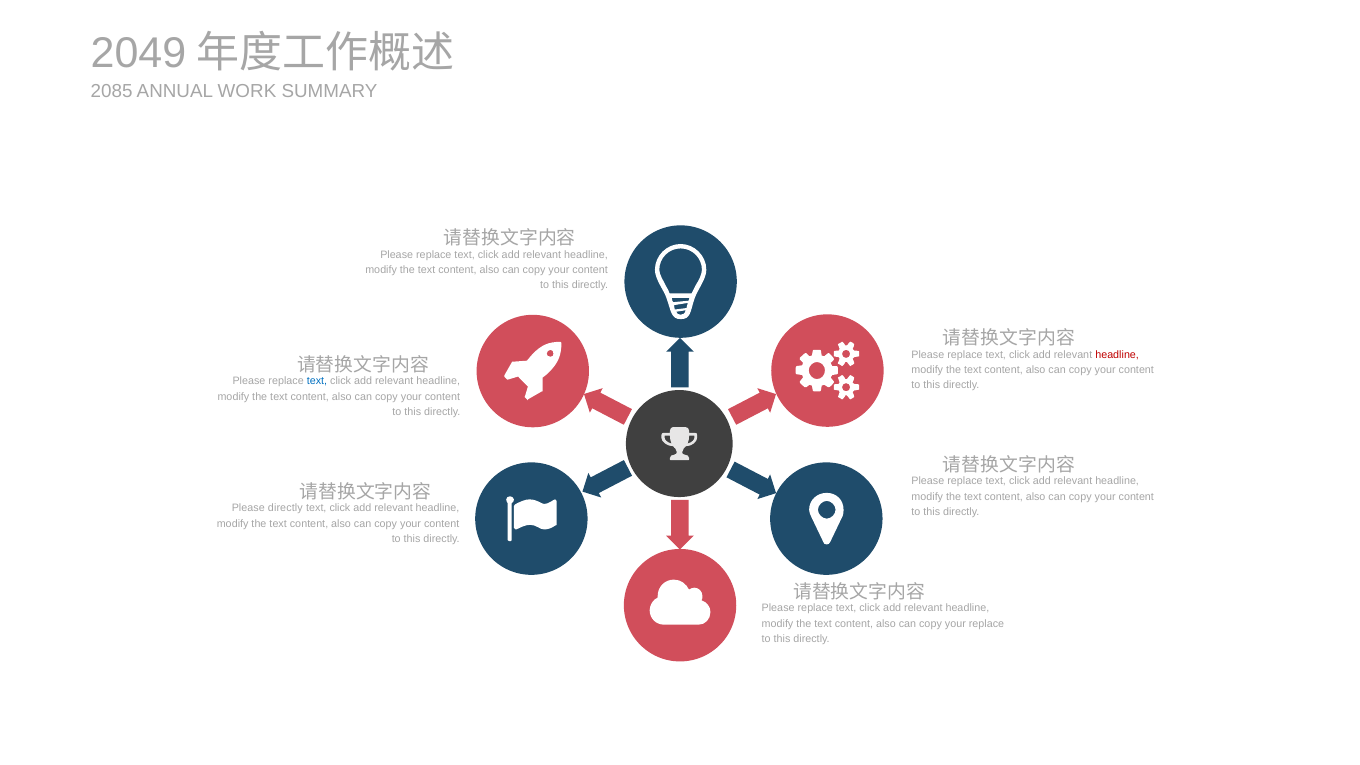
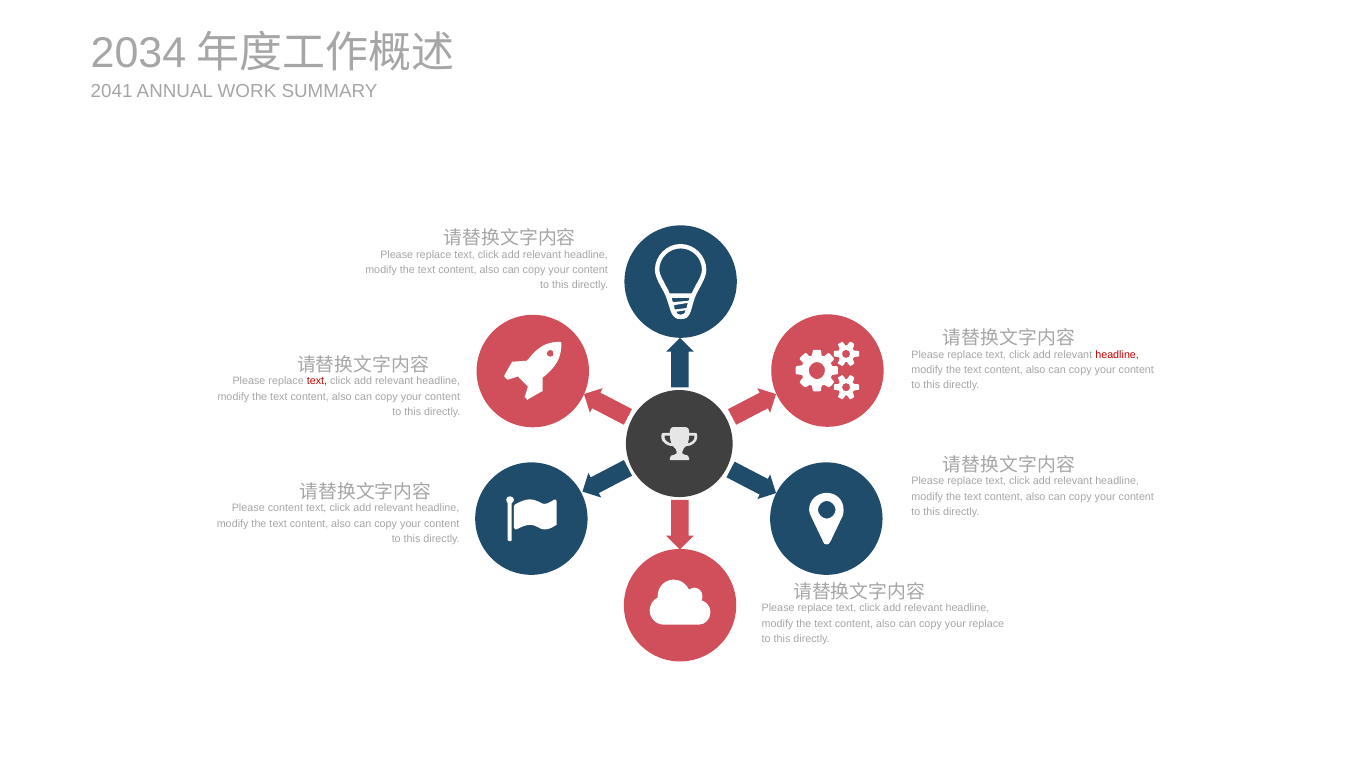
2049: 2049 -> 2034 (138, 54)
2085: 2085 -> 2041 (112, 91)
text colour: blue -> red (317, 381)
Please directly: directly -> content (285, 508)
